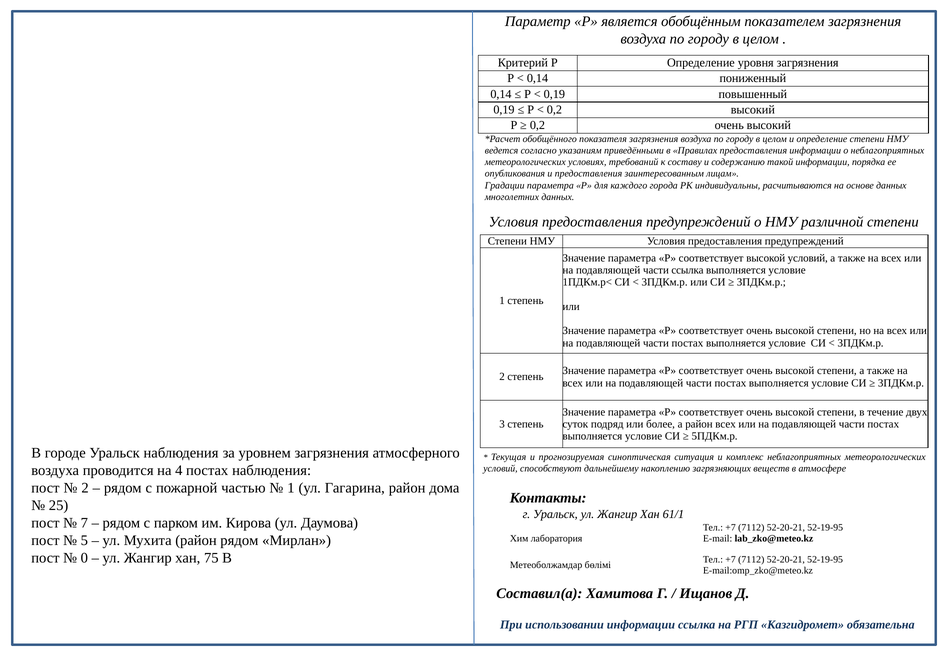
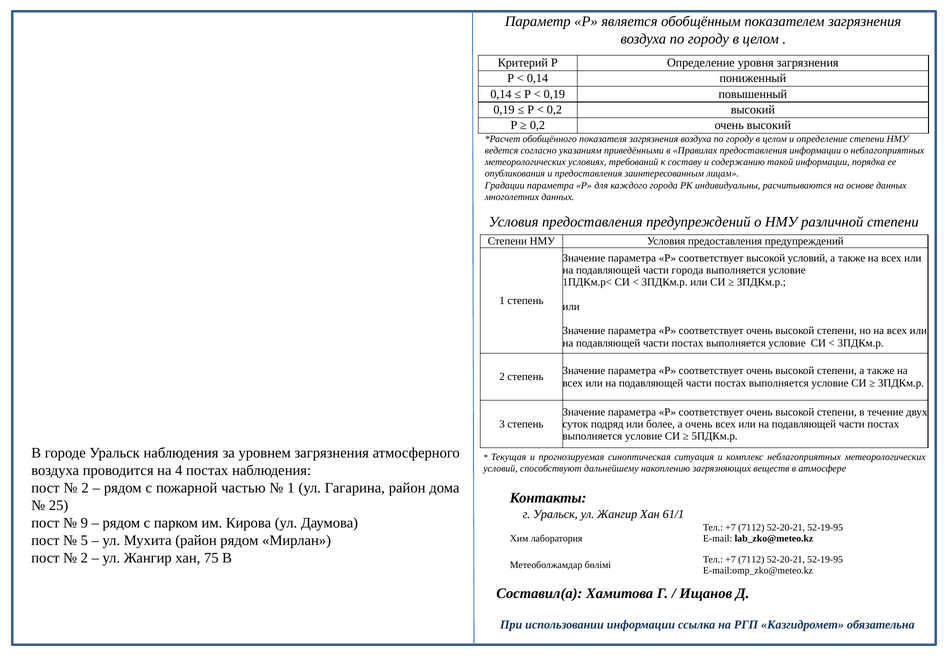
части ссылка: ссылка -> города (687, 270)
а район: район -> очень (699, 424)
7: 7 -> 9 (84, 523)
0: 0 -> 2 (84, 558)
